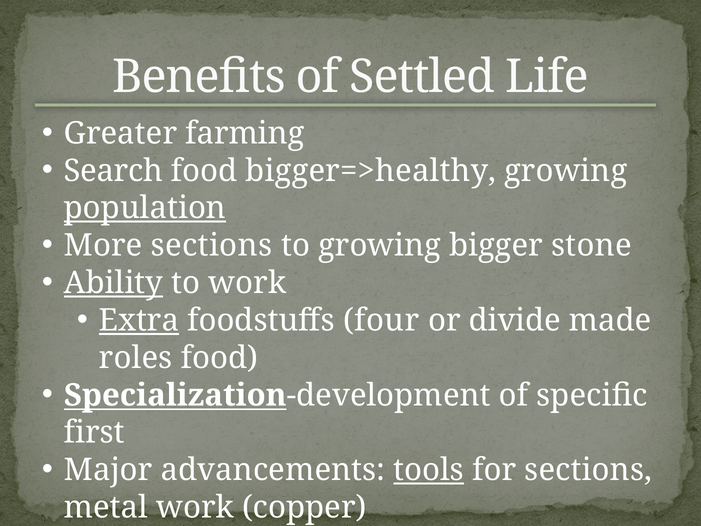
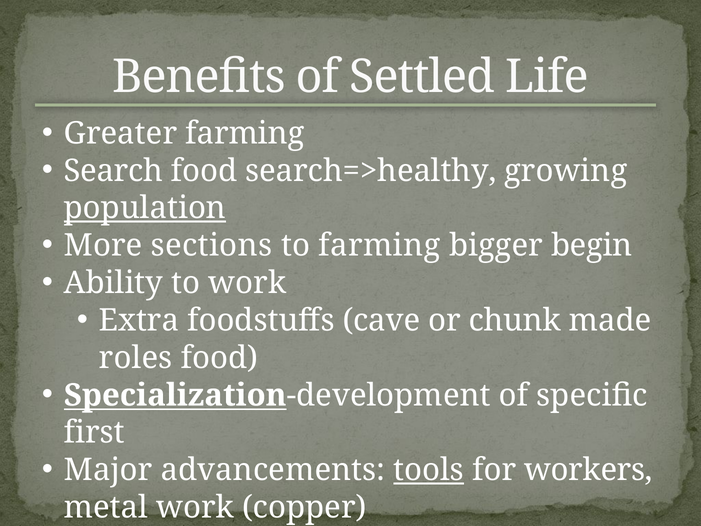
bigger=>healthy: bigger=>healthy -> search=>healthy (371, 171)
to growing: growing -> farming (379, 245)
stone: stone -> begin (592, 245)
Ability underline: present -> none (113, 283)
Extra underline: present -> none (139, 320)
four: four -> cave (381, 320)
divide: divide -> chunk (515, 320)
for sections: sections -> workers (588, 470)
